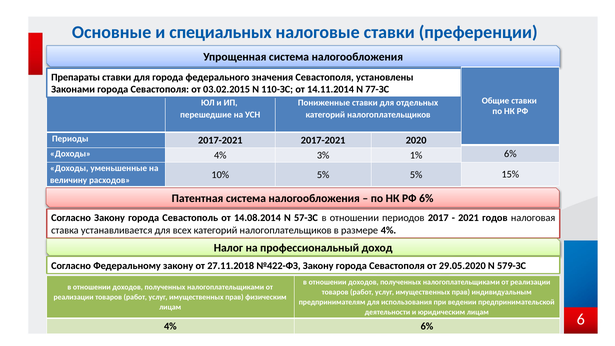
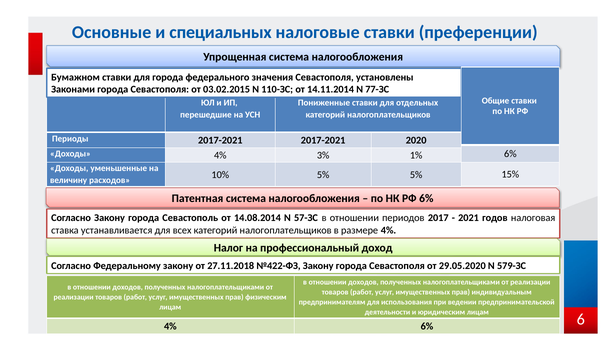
Препараты: Препараты -> Бумажном (76, 77)
